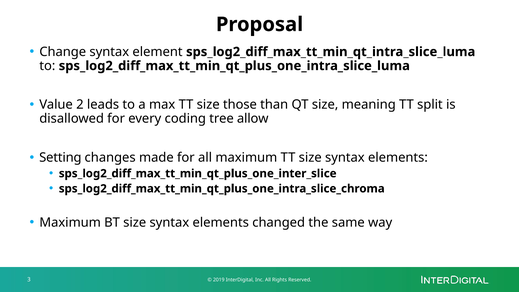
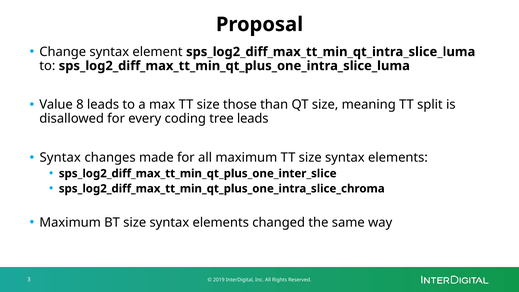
2: 2 -> 8 (80, 105)
tree allow: allow -> leads (253, 119)
Setting: Setting -> Syntax (60, 158)
